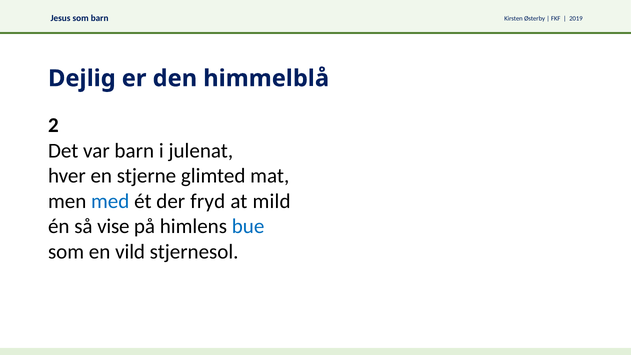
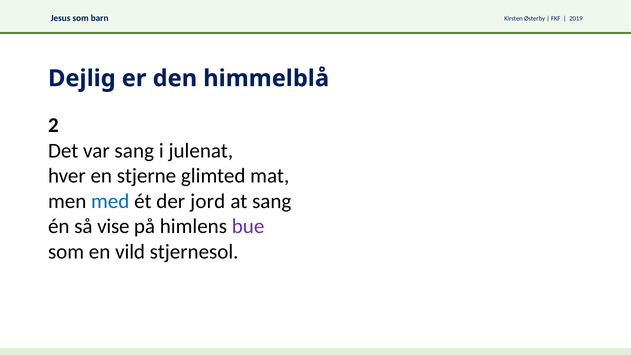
var barn: barn -> sang (134, 151)
fryd: fryd -> jord (208, 201)
at mild: mild -> sang (272, 201)
bue colour: blue -> purple (248, 226)
